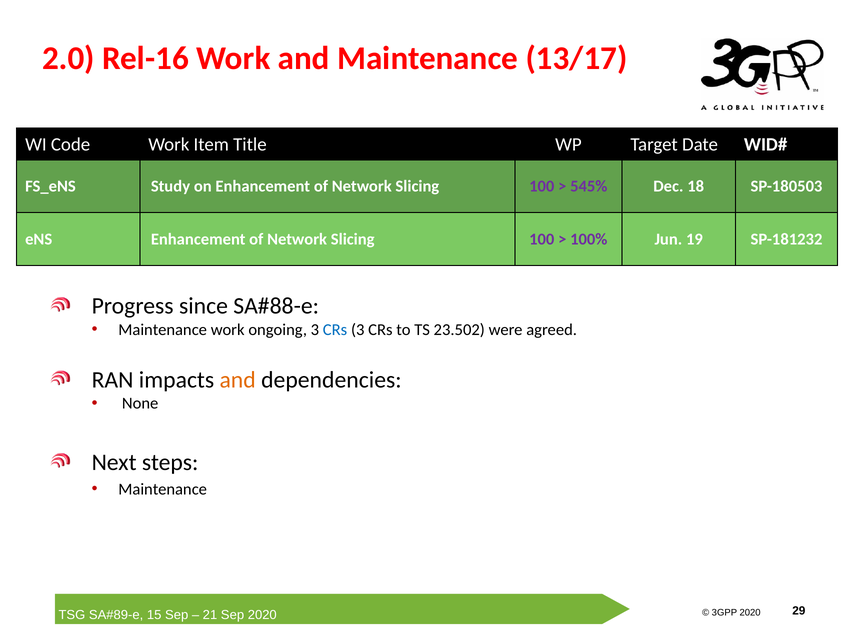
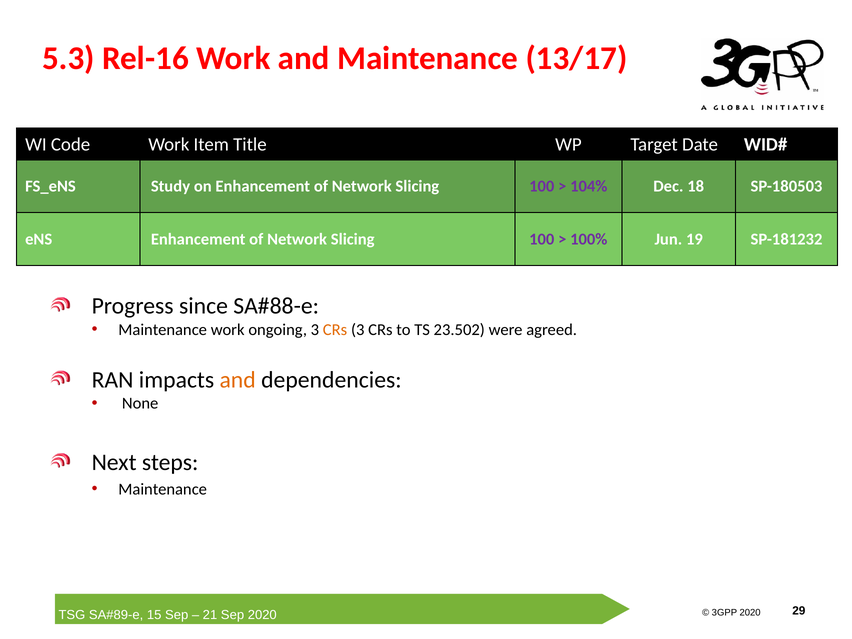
2.0: 2.0 -> 5.3 (68, 58)
545%: 545% -> 104% (589, 186)
CRs colour: blue -> orange (335, 330)
